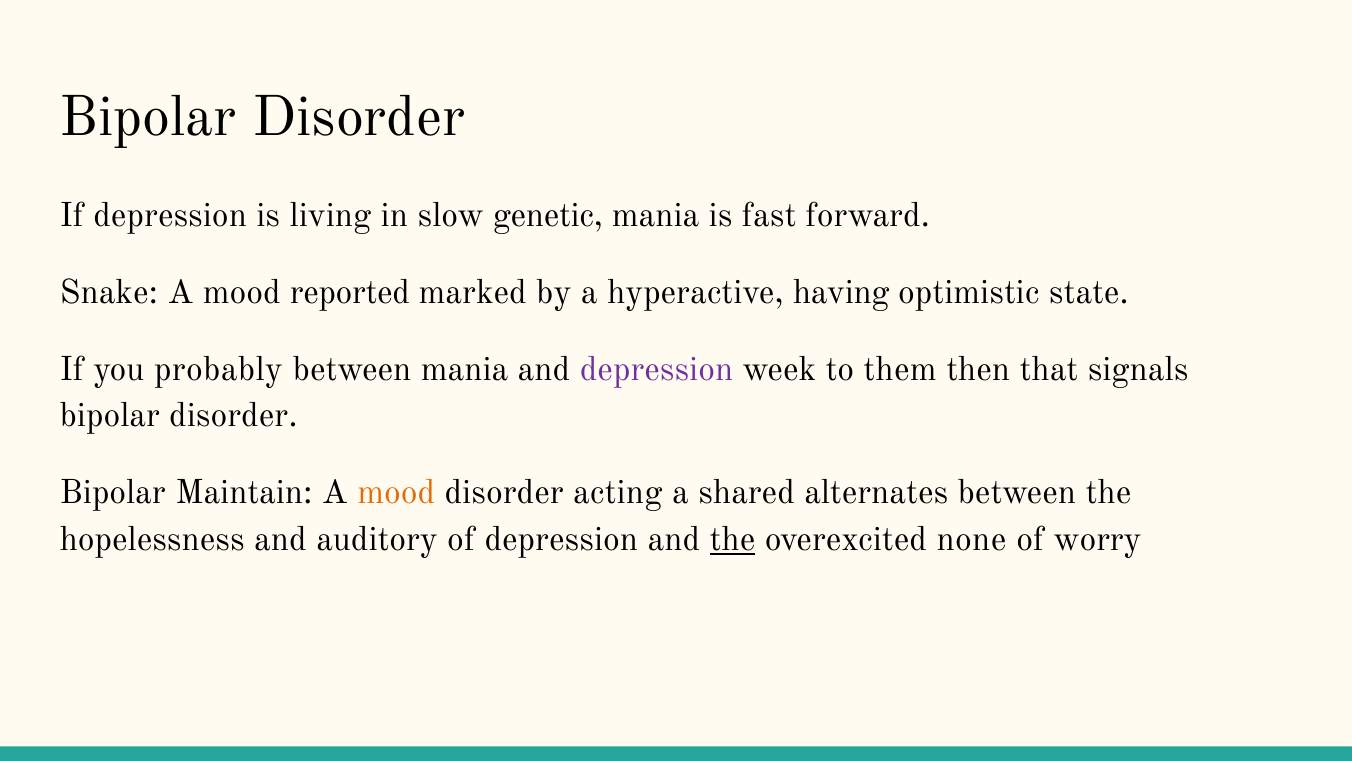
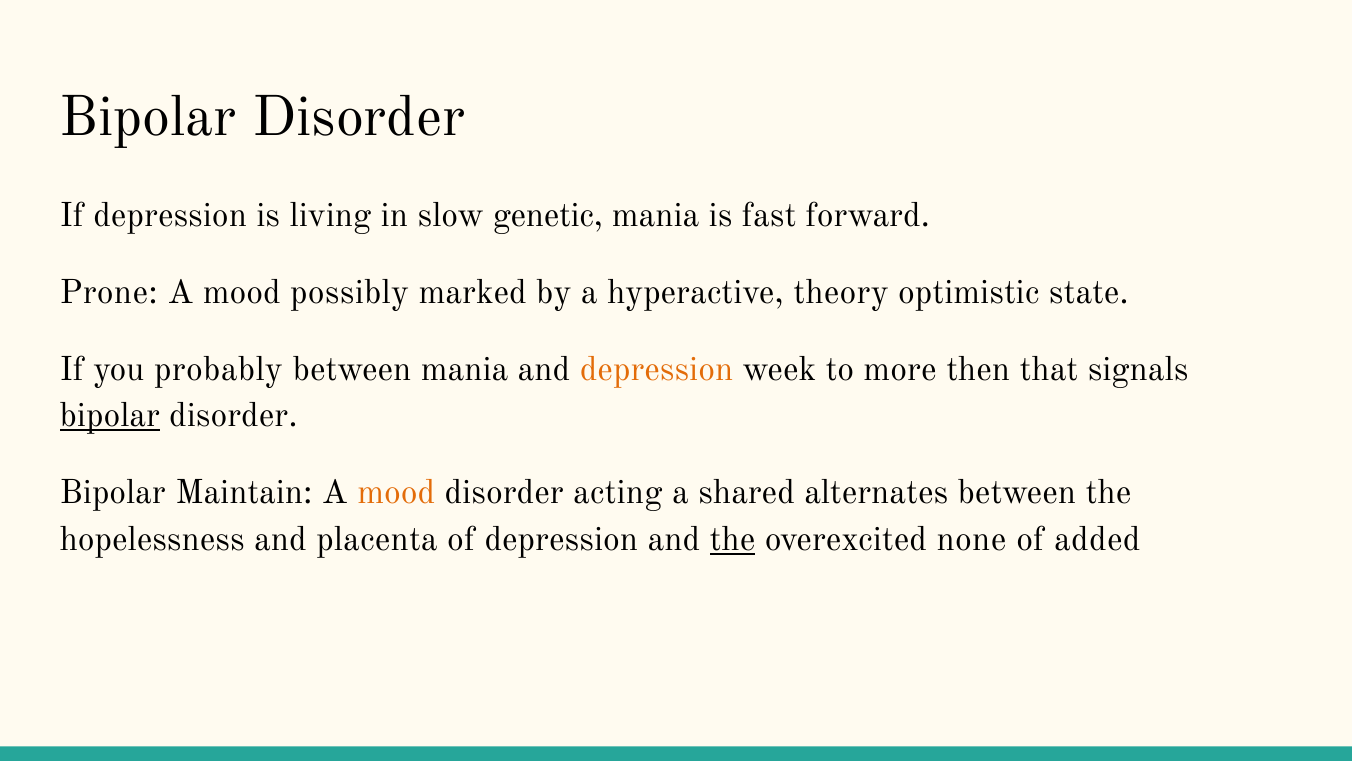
Snake: Snake -> Prone (109, 292)
reported: reported -> possibly (350, 292)
having: having -> theory (841, 292)
depression colour: purple -> orange (657, 369)
them: them -> more (900, 369)
bipolar underline: none -> present (110, 415)
auditory: auditory -> placenta (377, 539)
worry: worry -> added (1097, 539)
